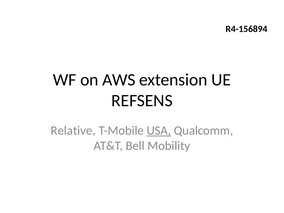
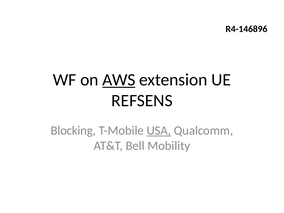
R4-156894: R4-156894 -> R4-146896 (246, 29)
AWS underline: none -> present (119, 80)
Relative: Relative -> Blocking (73, 131)
